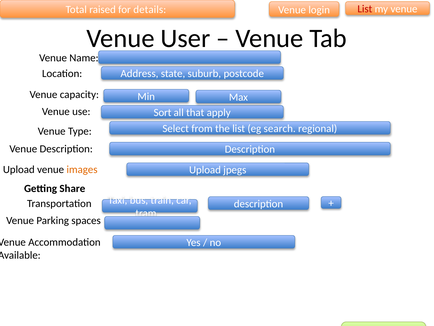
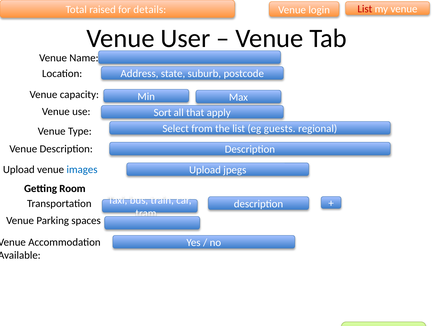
search: search -> guests (280, 128)
images colour: orange -> blue (82, 169)
Share: Share -> Room (72, 188)
